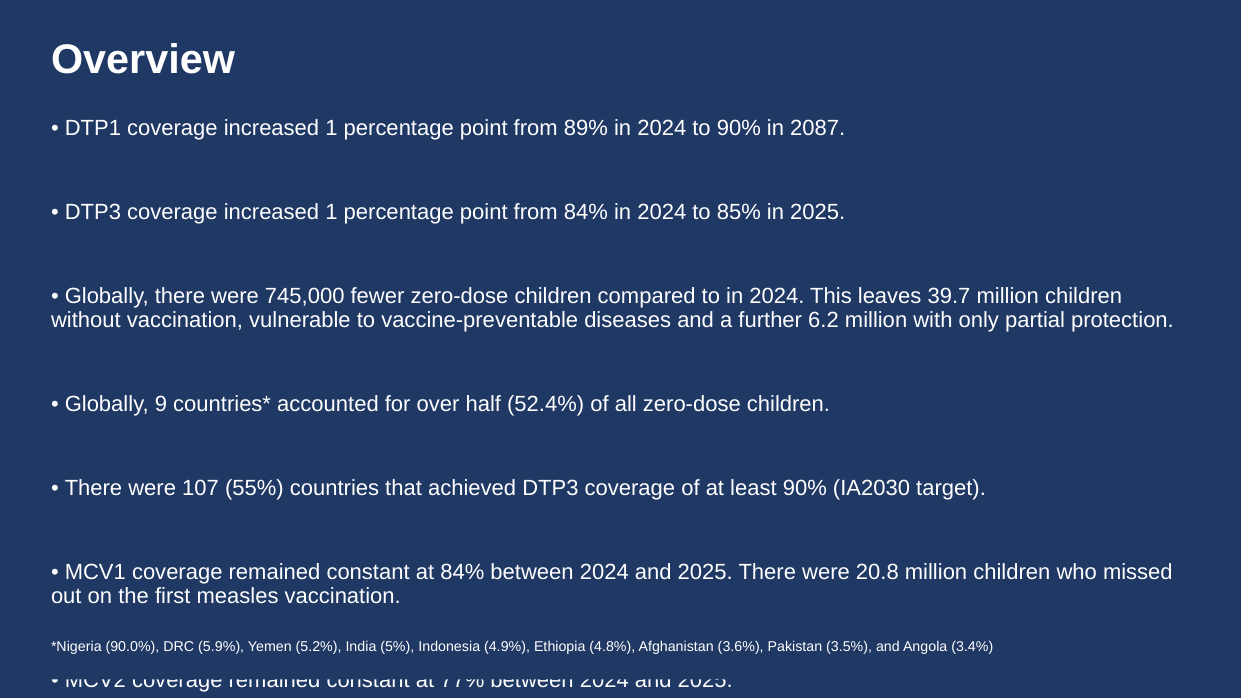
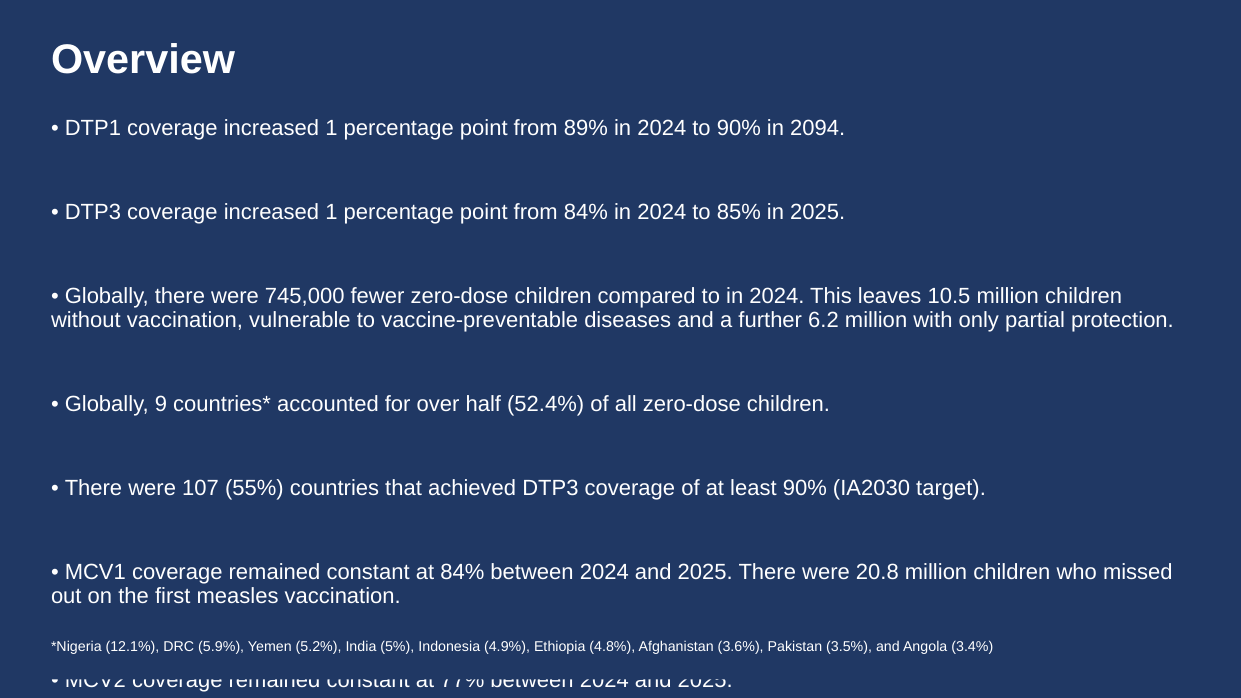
2087: 2087 -> 2094 (818, 128)
39.7: 39.7 -> 10.5 (949, 296)
90.0%: 90.0% -> 12.1% (132, 647)
